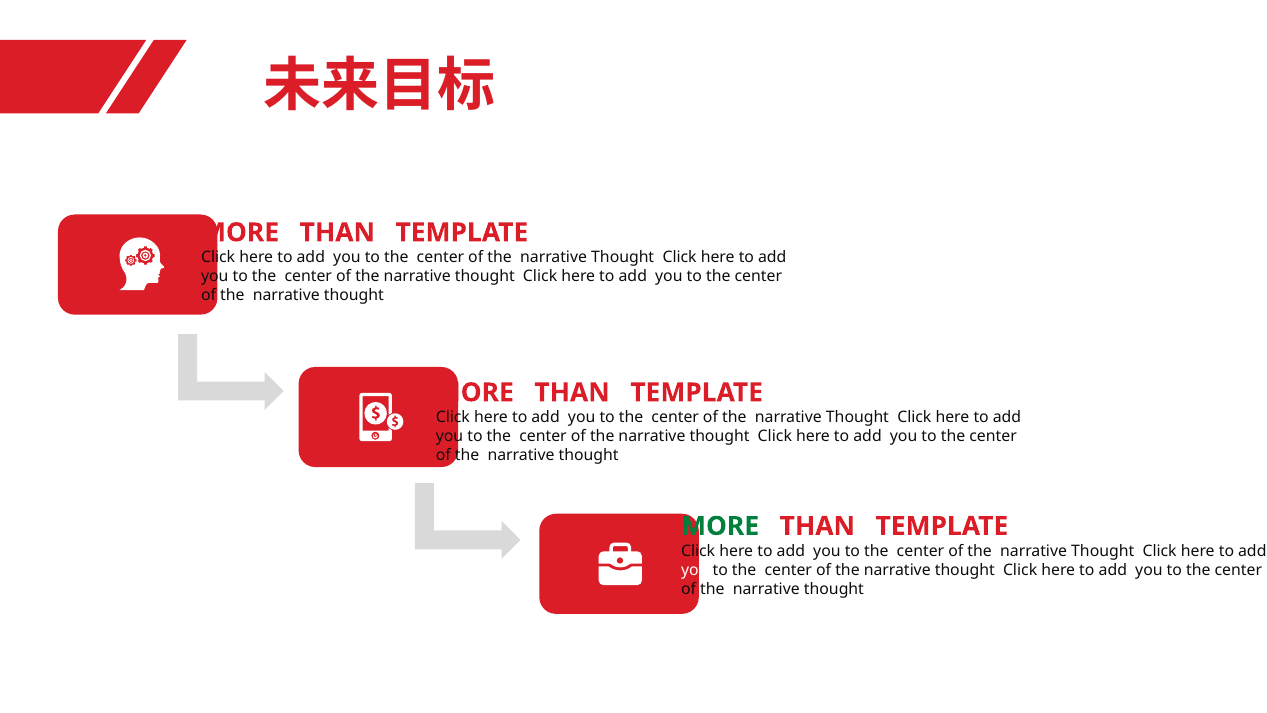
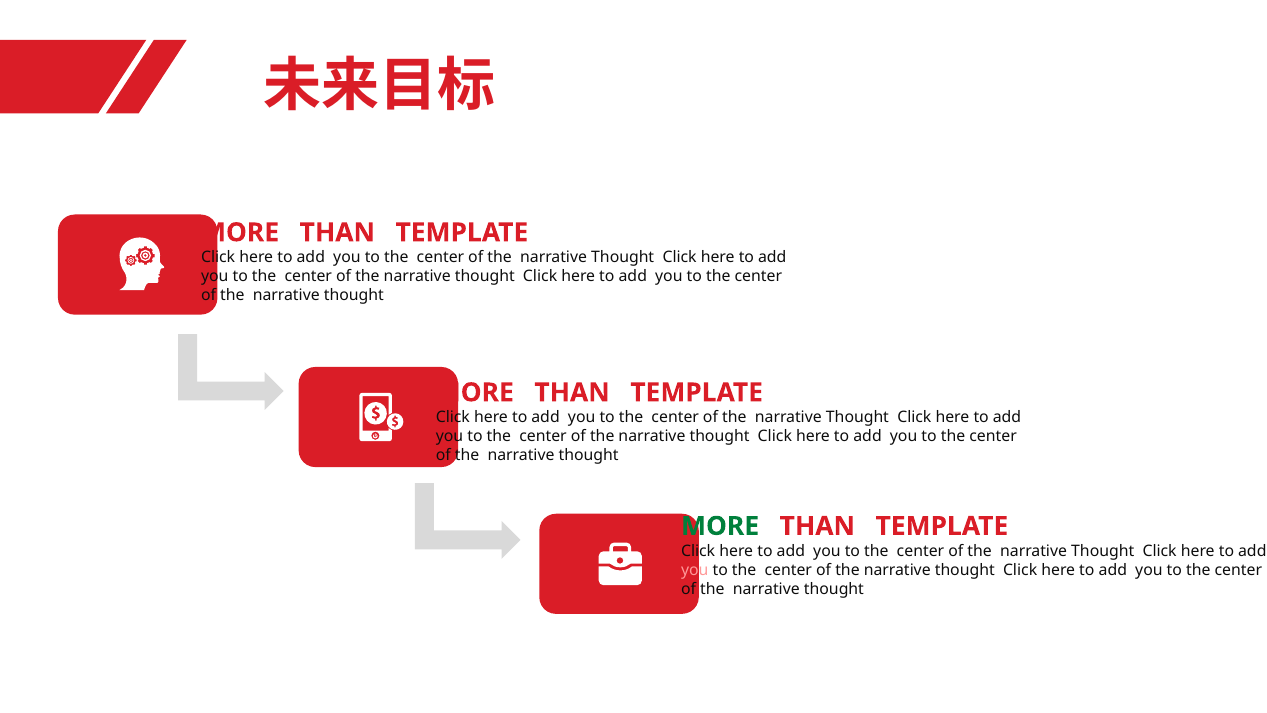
you colour: white -> pink (695, 570)
